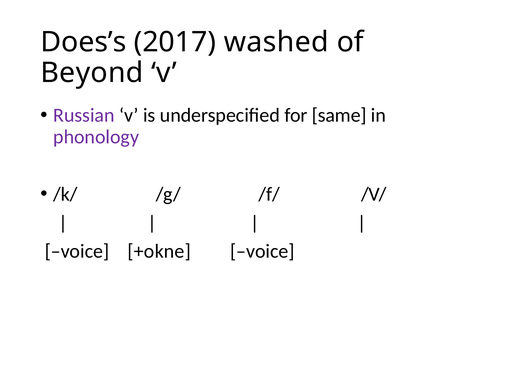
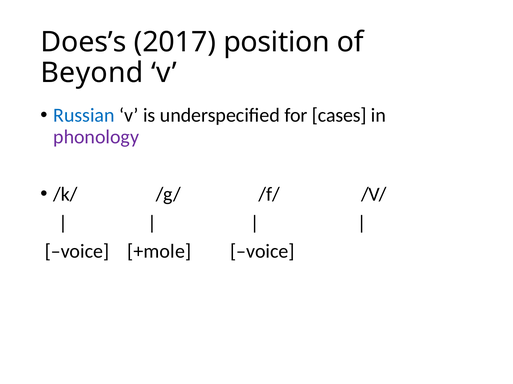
washed: washed -> position (277, 42)
Russian colour: purple -> blue (84, 116)
same: same -> cases (339, 116)
+okne: +okne -> +mole (159, 252)
